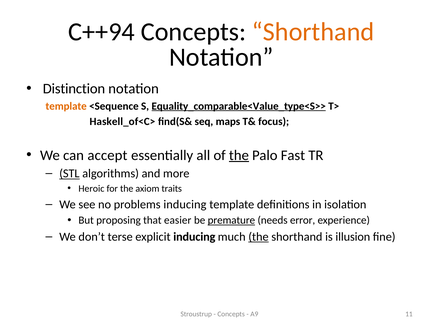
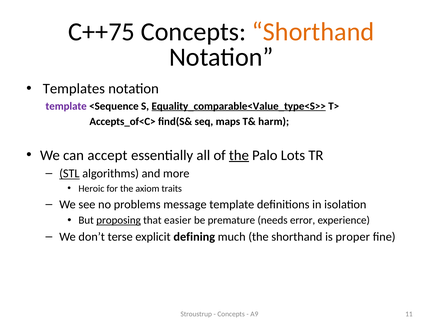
C++94: C++94 -> C++75 (102, 32)
Distinction: Distinction -> Templates (74, 89)
template colour: orange -> purple (66, 106)
Haskell_of<C>: Haskell_of<C> -> Accepts_of<C> (123, 121)
focus: focus -> harm (274, 121)
Fast: Fast -> Lots (293, 155)
problems inducing: inducing -> message (185, 204)
proposing underline: none -> present (119, 221)
premature underline: present -> none (231, 221)
explicit inducing: inducing -> defining (194, 237)
the underline: present -> none (259, 237)
illusion: illusion -> proper (353, 237)
